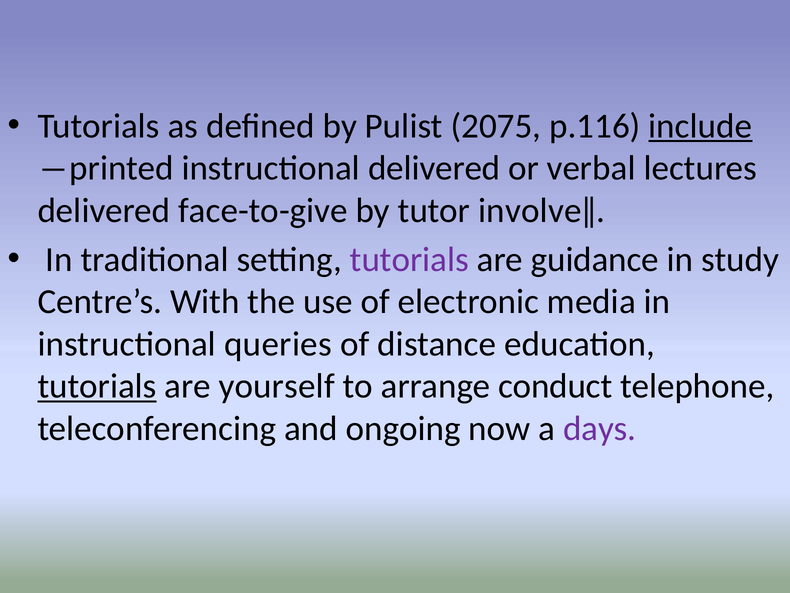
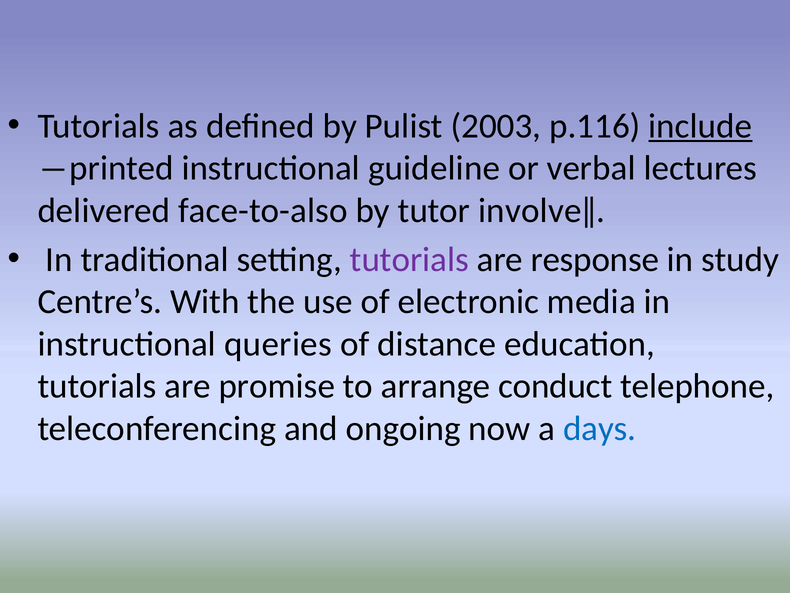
2075: 2075 -> 2003 (496, 126)
instructional delivered: delivered -> guideline (434, 168)
face-to-give: face-to-give -> face-to-also (263, 210)
guidance: guidance -> response (595, 259)
tutorials underline: present -> none (97, 386)
yourself: yourself -> promise (277, 386)
days colour: purple -> blue (600, 428)
